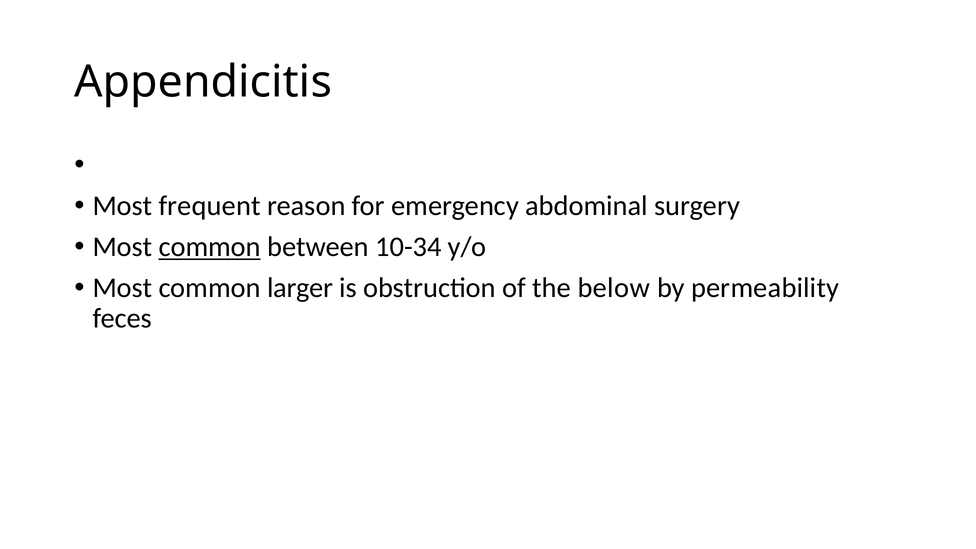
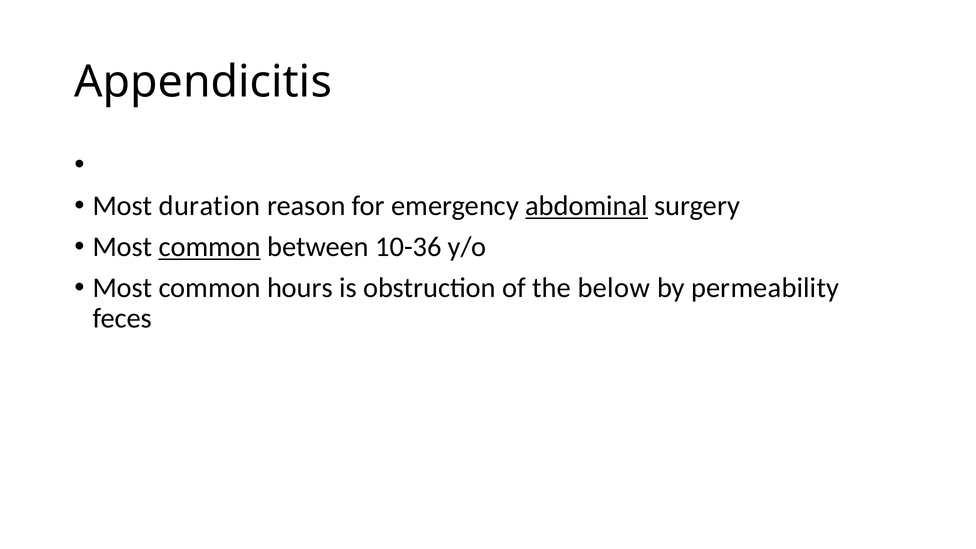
frequent: frequent -> duration (210, 206)
abdominal underline: none -> present (587, 206)
10-34: 10-34 -> 10-36 (408, 247)
larger: larger -> hours (300, 288)
